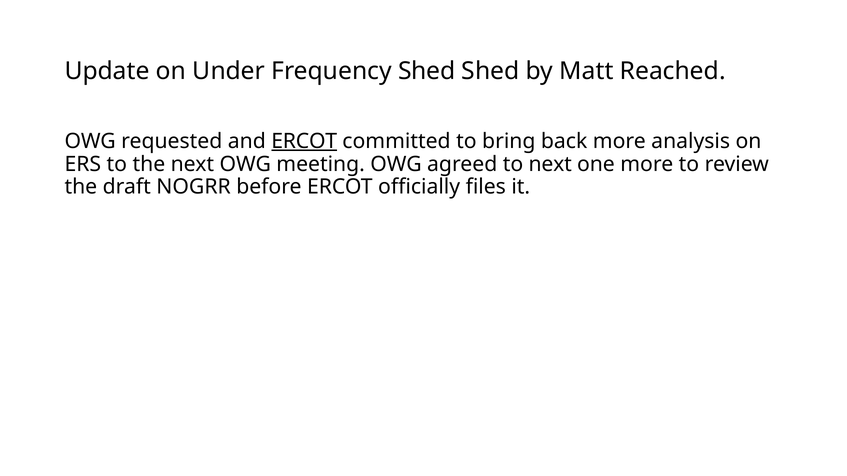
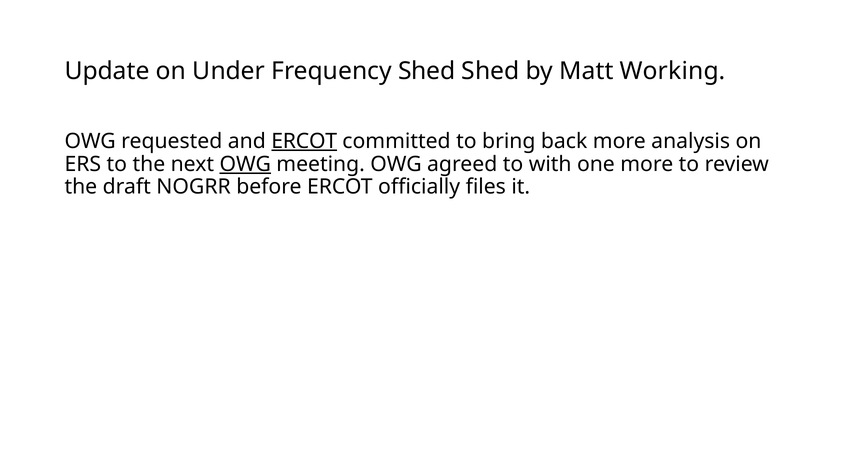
Reached: Reached -> Working (673, 71)
OWG underline: none -> present (245, 164)
to next: next -> with (550, 164)
